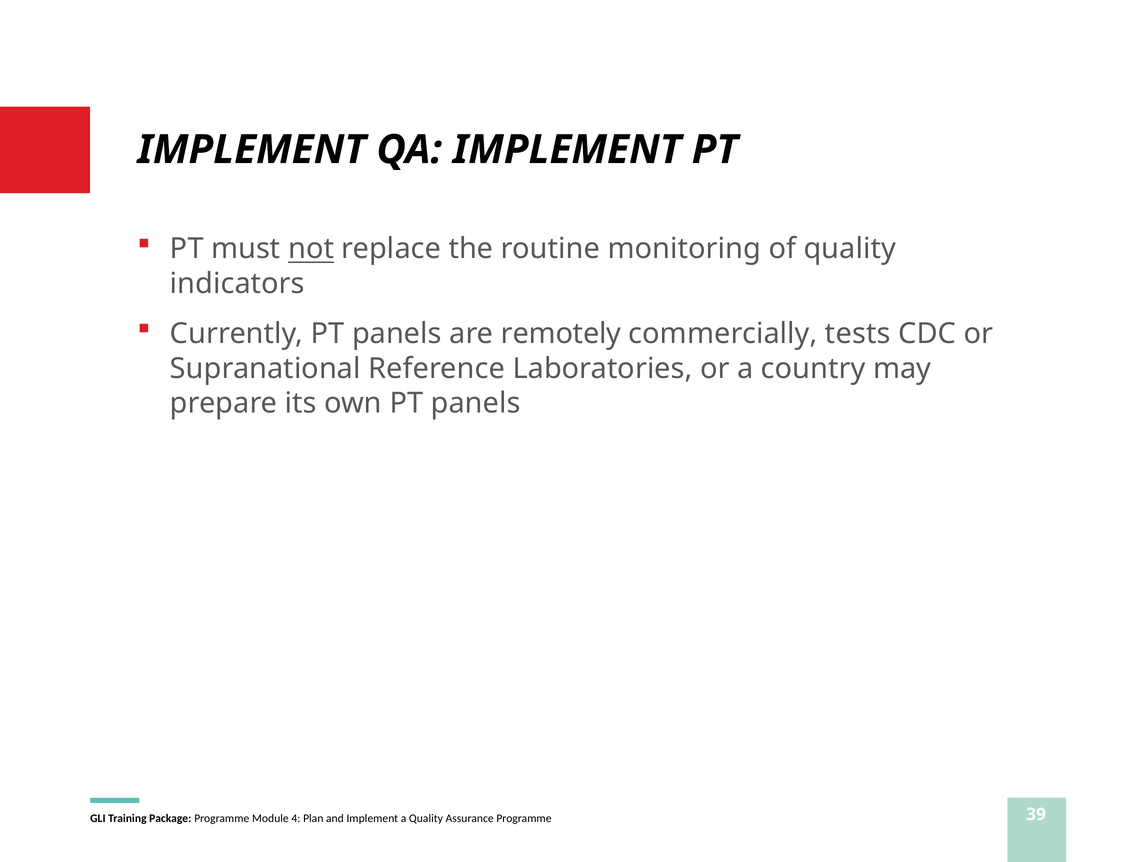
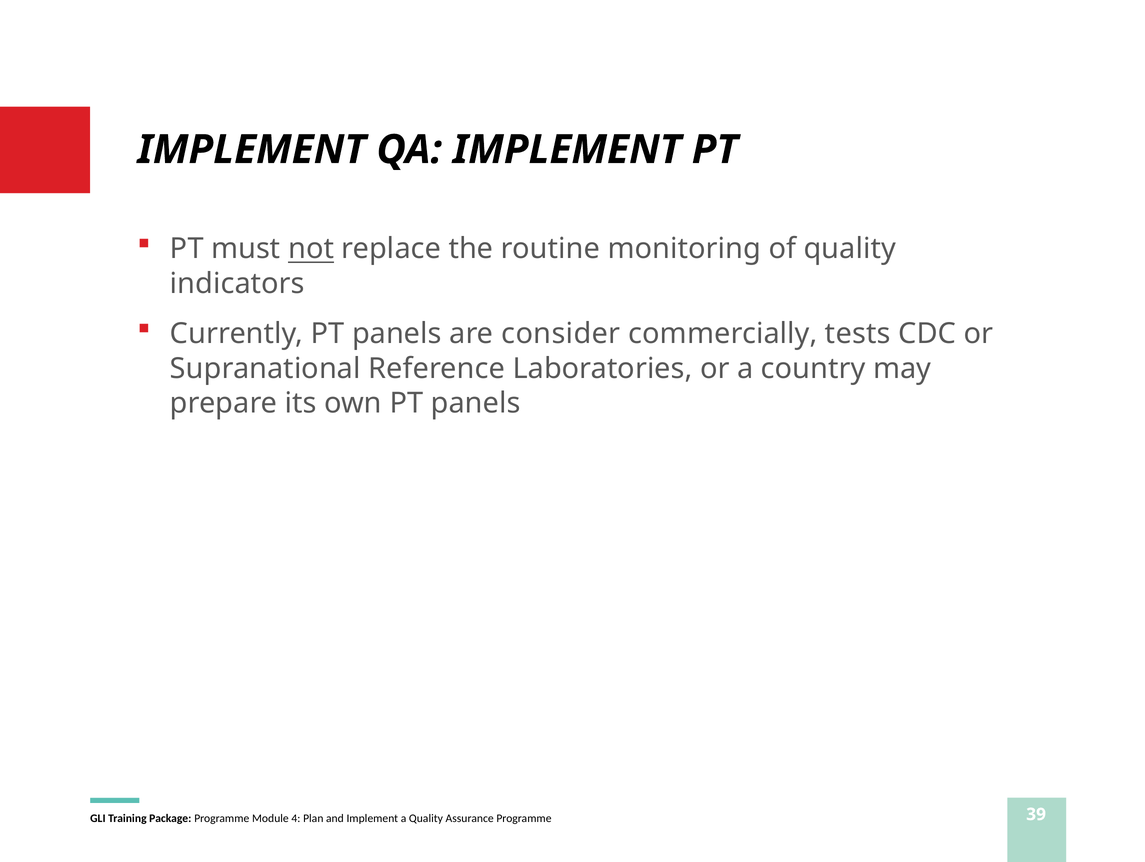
remotely: remotely -> consider (561, 334)
